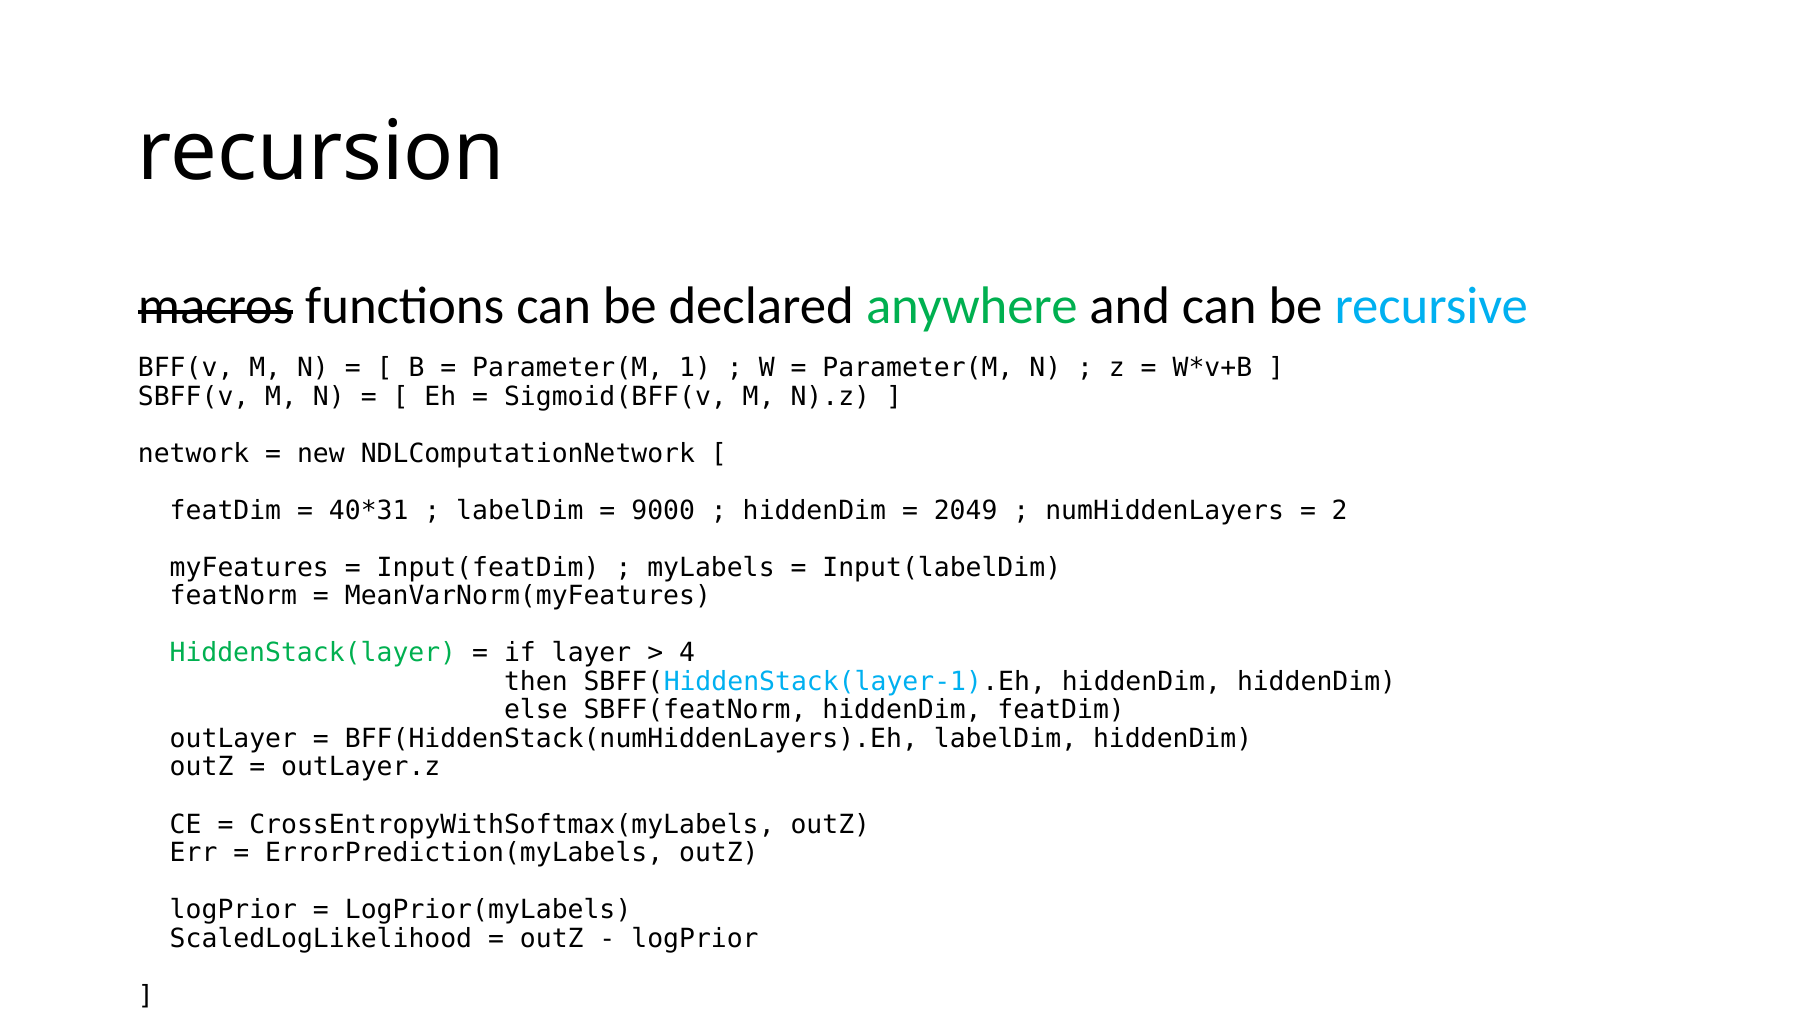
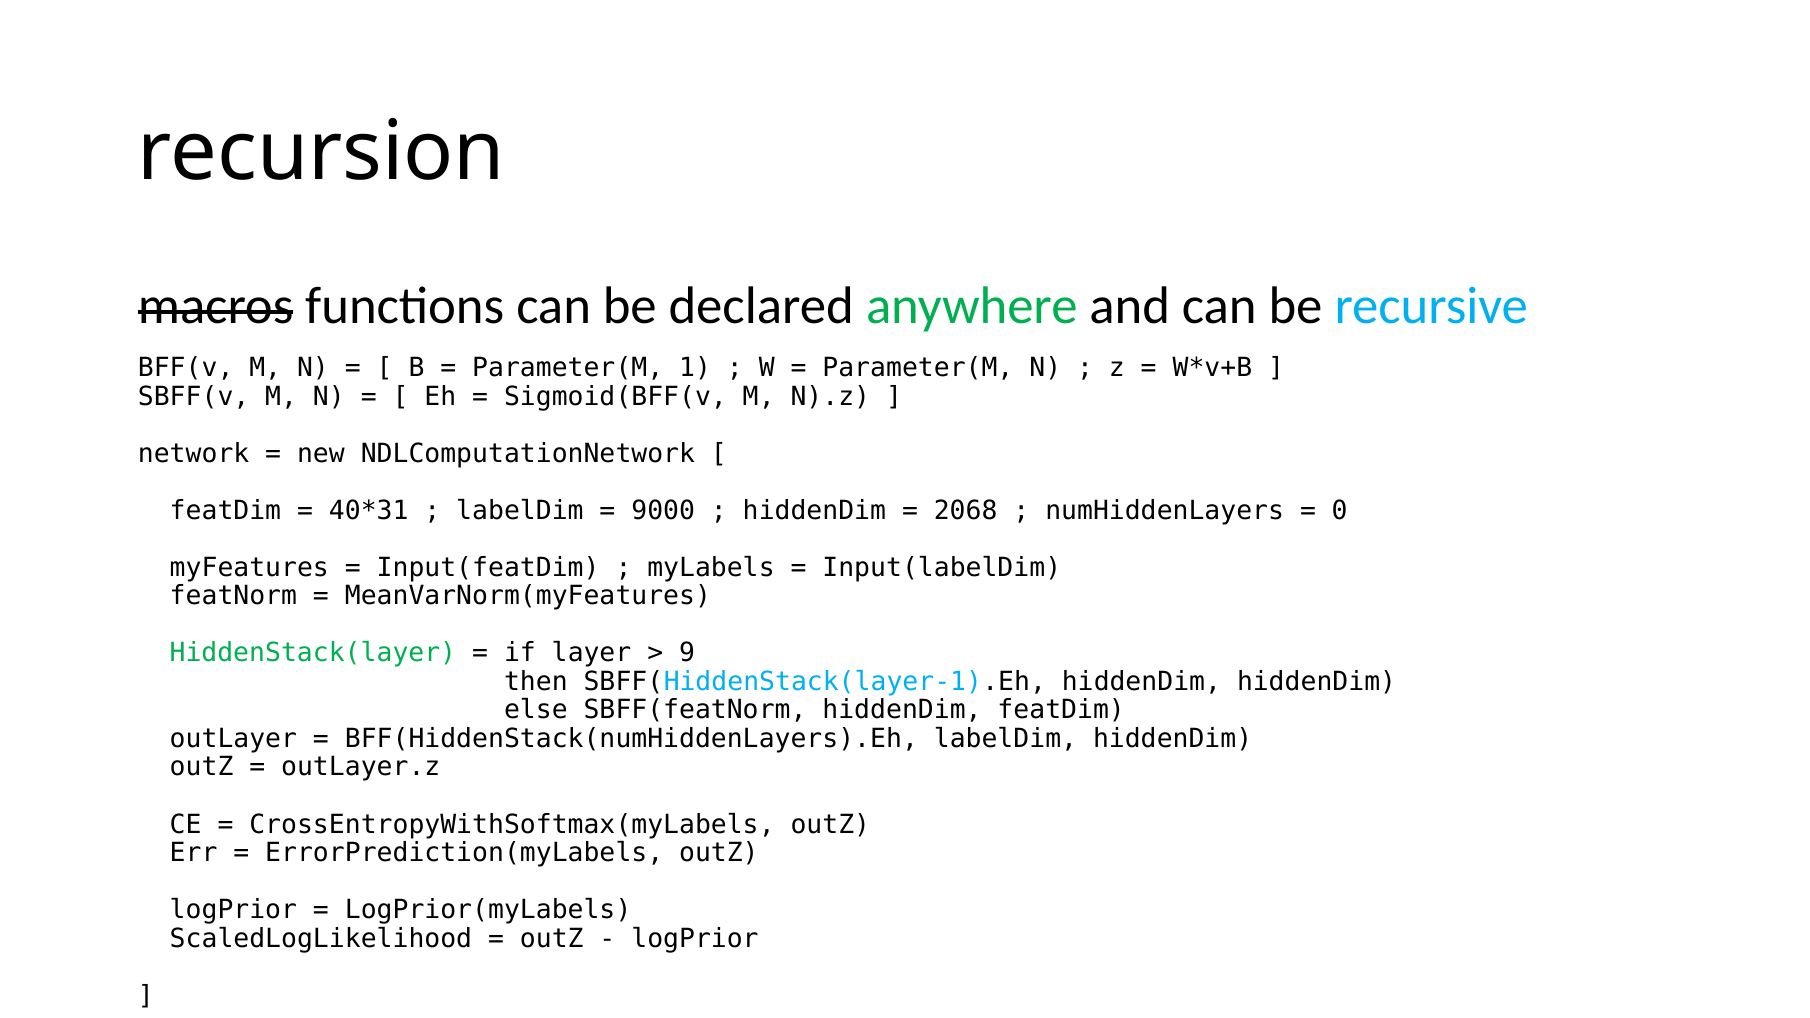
2049: 2049 -> 2068 (966, 510)
2: 2 -> 0 (1340, 510)
4: 4 -> 9 (687, 653)
